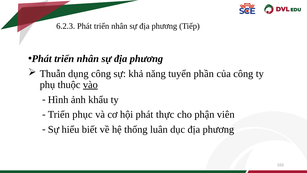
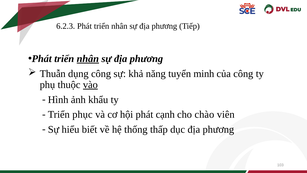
nhân underline: none -> present (88, 59)
phần: phần -> minh (204, 74)
thực: thực -> cạnh (165, 114)
phận: phận -> chào (204, 114)
luân: luân -> thấp (159, 129)
